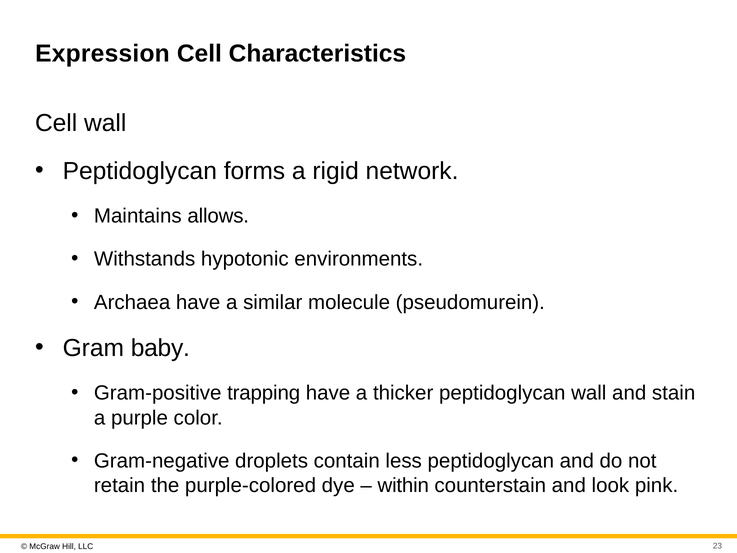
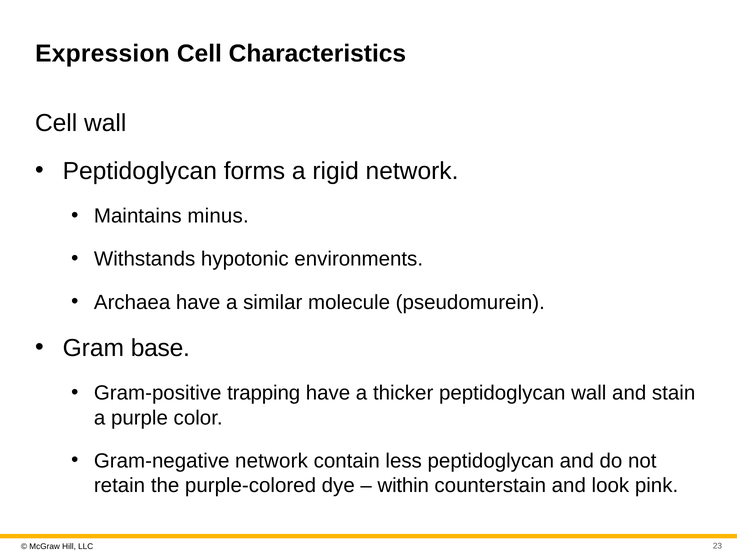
allows: allows -> minus (218, 216)
baby: baby -> base (160, 348)
Gram-negative droplets: droplets -> network (271, 461)
